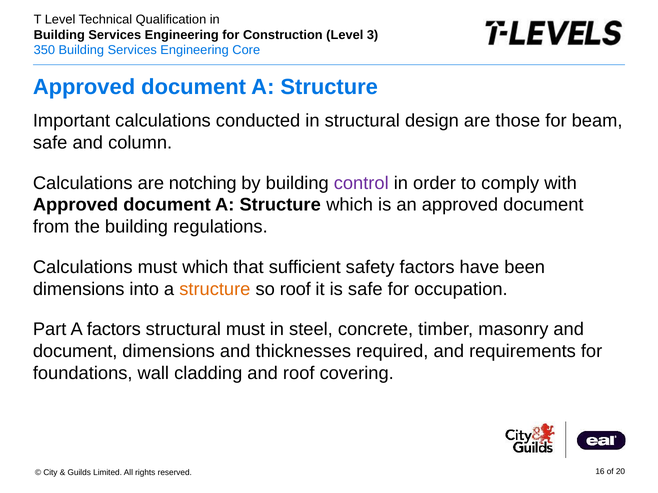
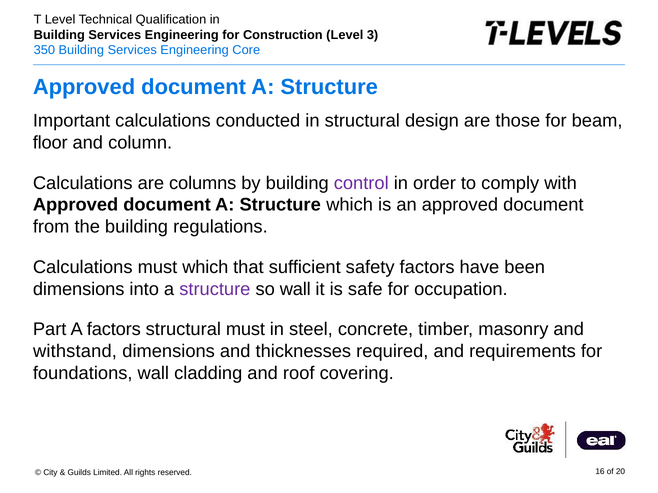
safe: safe -> floor (50, 143)
notching: notching -> columns (203, 183)
structure colour: orange -> purple (215, 289)
so roof: roof -> wall (295, 289)
document: document -> withstand (75, 351)
